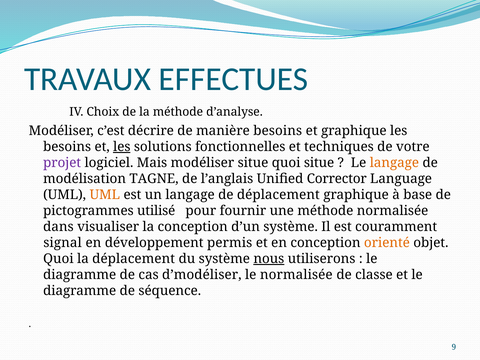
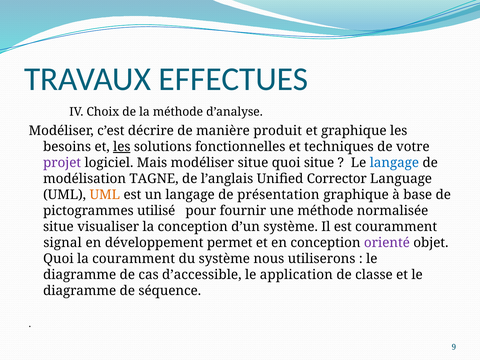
manière besoins: besoins -> produit (278, 131)
langage colour: orange -> blue (394, 163)
de déplacement: déplacement -> présentation (278, 195)
dans: dans -> situe (58, 227)
permis: permis -> permet (230, 243)
orienté colour: orange -> purple (387, 243)
la déplacement: déplacement -> couramment (134, 259)
nous underline: present -> none (269, 259)
d’modéliser: d’modéliser -> d’accessible (202, 275)
le normalisée: normalisée -> application (296, 275)
